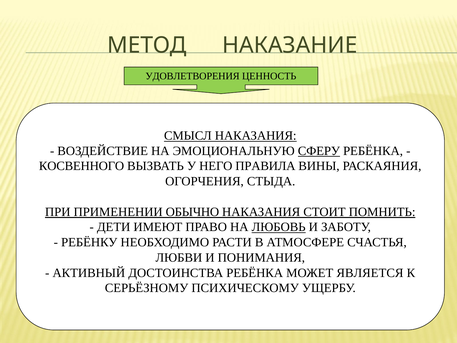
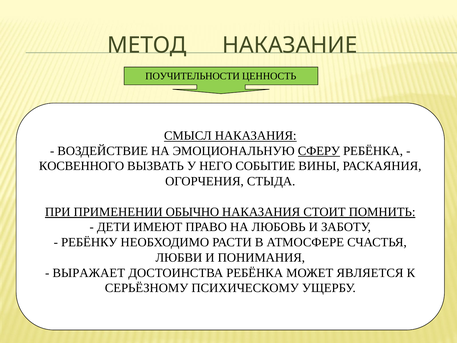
УДОВЛЕТВОРЕНИЯ: УДОВЛЕТВОРЕНИЯ -> ПОУЧИТЕЛЬНОСТИ (193, 76)
ПРАВИЛА: ПРАВИЛА -> СОБЫТИЕ (265, 166)
ЛЮБОВЬ underline: present -> none (279, 227)
АКТИВНЫЙ: АКТИВНЫЙ -> ВЫРАЖАЕТ (89, 273)
